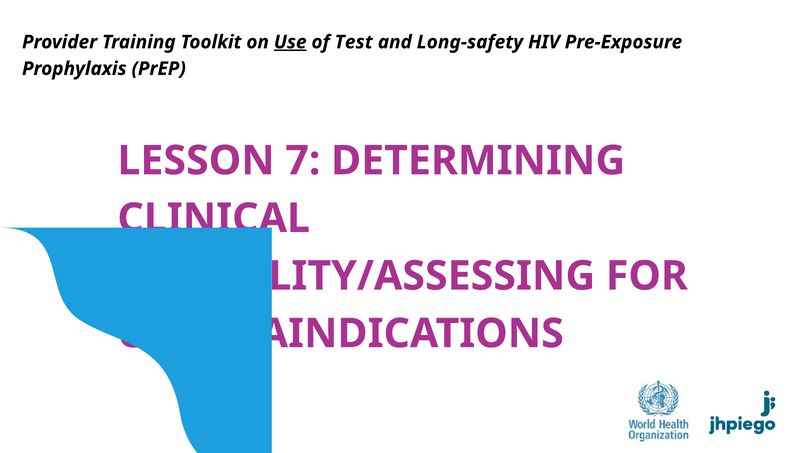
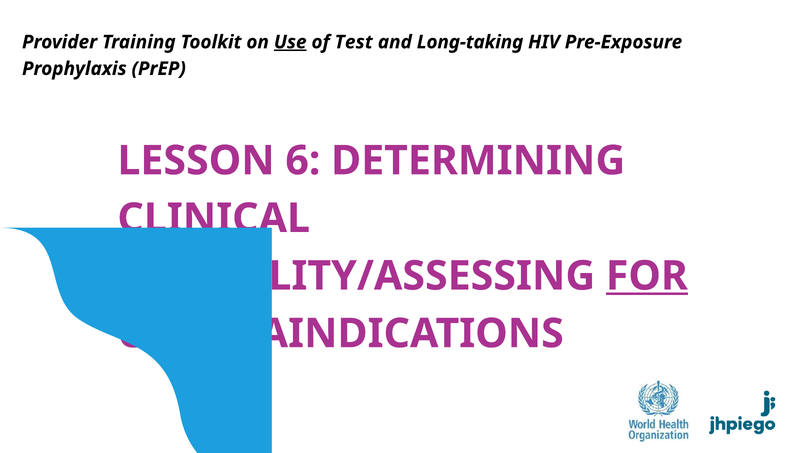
Long-safety: Long-safety -> Long-taking (470, 42)
7: 7 -> 6 (303, 161)
FOR underline: none -> present (647, 276)
